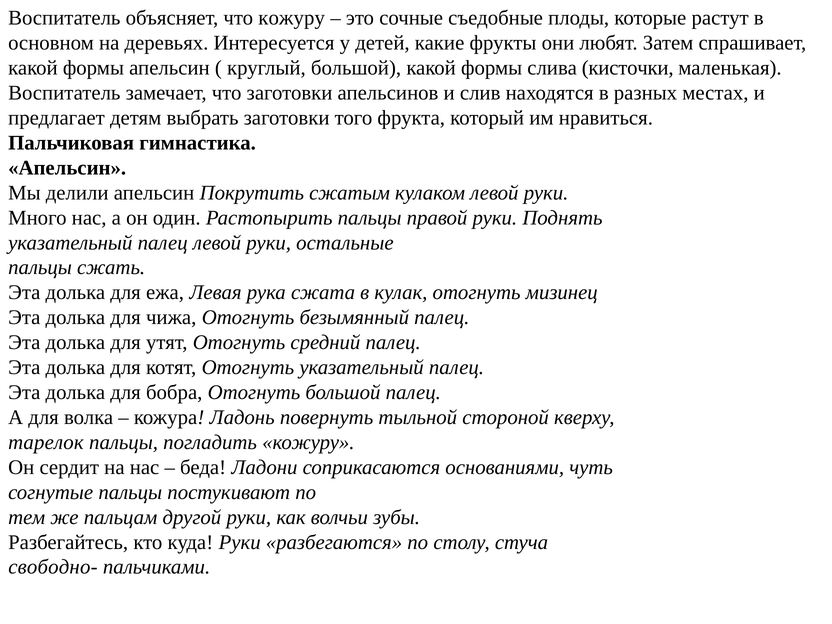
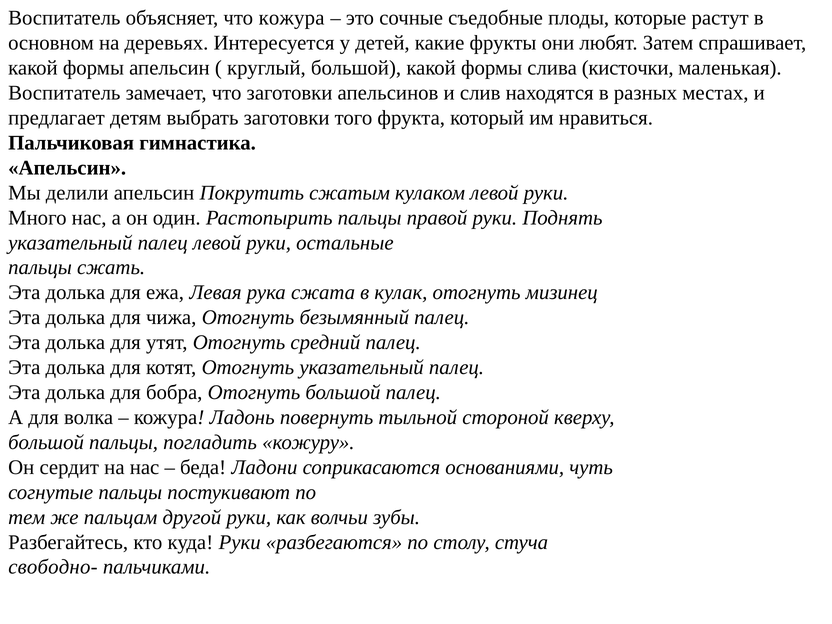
что кожуру: кожуру -> кожура (292, 18)
тарелок: тарелок -> большой (46, 442)
